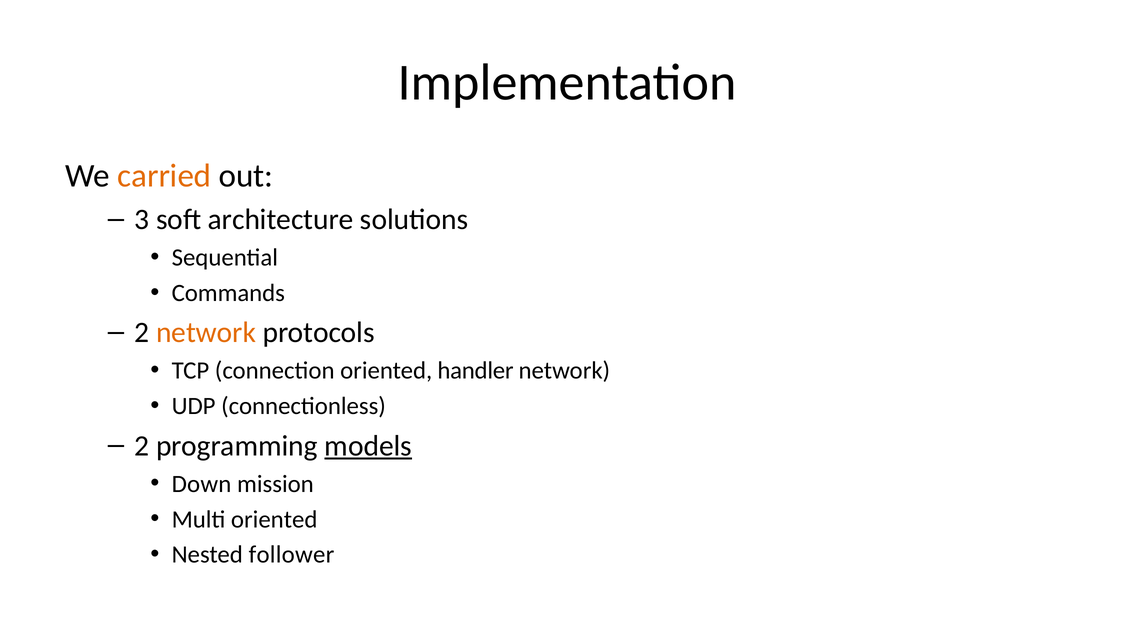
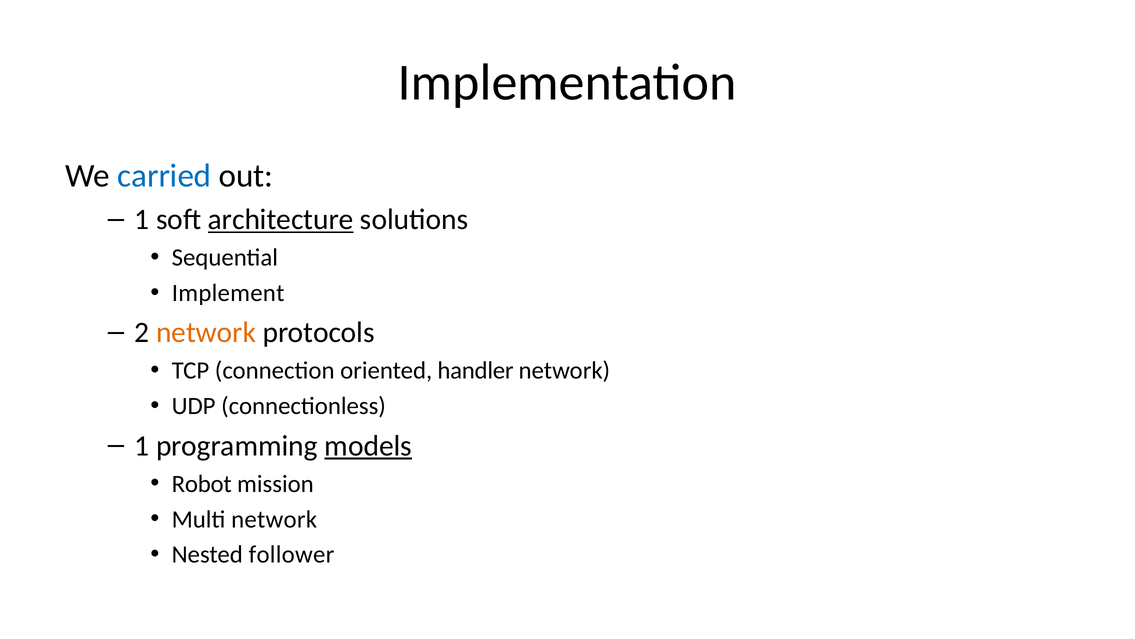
carried colour: orange -> blue (164, 175)
3: 3 -> 1 (142, 219)
architecture underline: none -> present (281, 219)
Commands: Commands -> Implement (228, 293)
2: 2 -> 1 (142, 445)
Down: Down -> Robot (202, 483)
Multi oriented: oriented -> network (274, 519)
